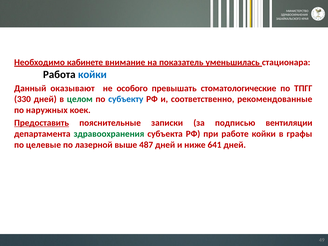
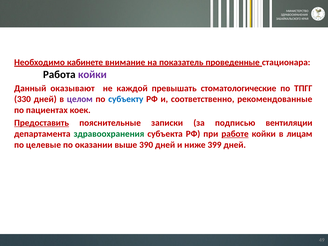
уменьшилась: уменьшилась -> проведенные (233, 62)
койки colour: blue -> purple (92, 75)
особого: особого -> каждой (132, 88)
целом colour: green -> purple (80, 99)
наружных: наружных -> пациентах (47, 110)
работе underline: none -> present (235, 134)
графы: графы -> лицам (299, 134)
лазерной: лазерной -> оказании (94, 145)
487: 487 -> 390 (146, 145)
641: 641 -> 399 (215, 145)
